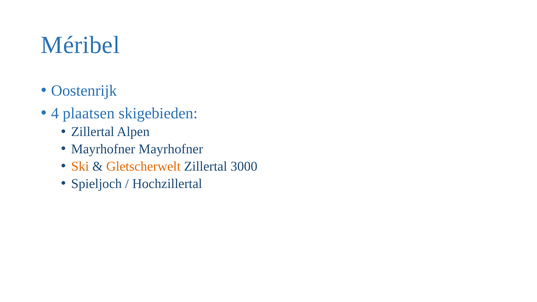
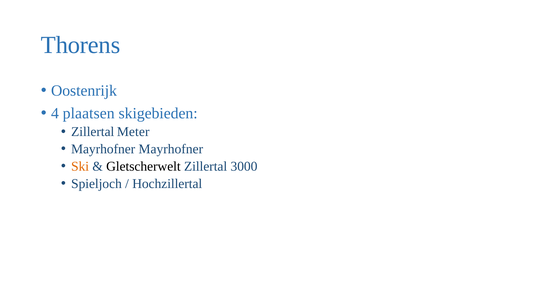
Méribel: Méribel -> Thorens (81, 45)
Alpen: Alpen -> Meter (133, 132)
Gletscherwelt colour: orange -> black (143, 166)
